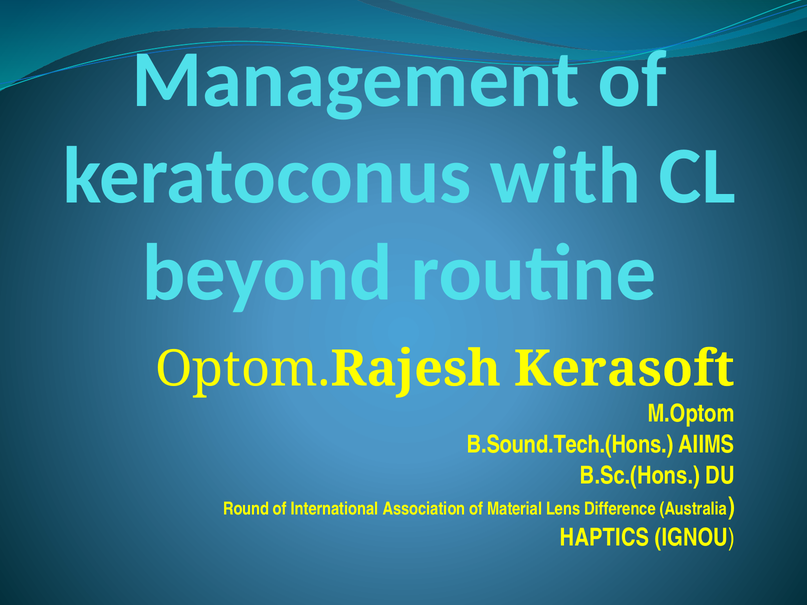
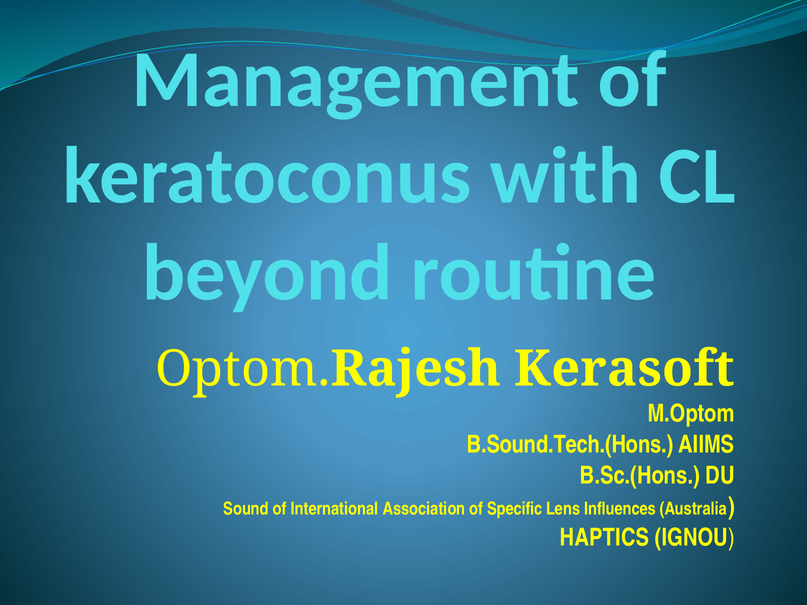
Round: Round -> Sound (246, 509)
Material: Material -> Specific (515, 509)
Difference: Difference -> Influences (620, 509)
